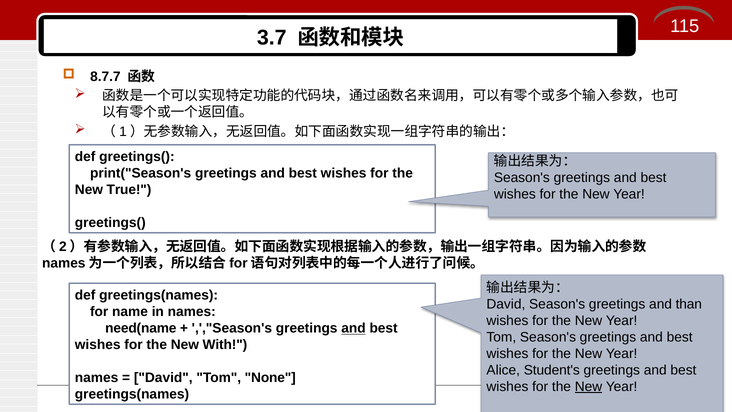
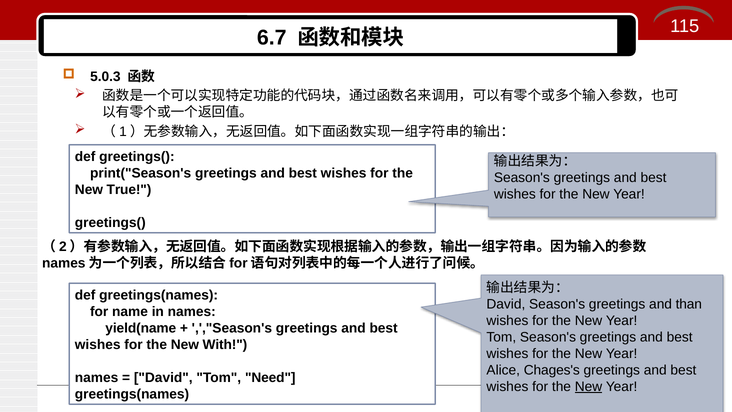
3.7: 3.7 -> 6.7 (272, 38)
8.7.7: 8.7.7 -> 5.0.3 (105, 77)
need(name: need(name -> yield(name (141, 328)
and underline: present -> none (353, 328)
Student's: Student's -> Chages's (552, 370)
None: None -> Need (270, 378)
